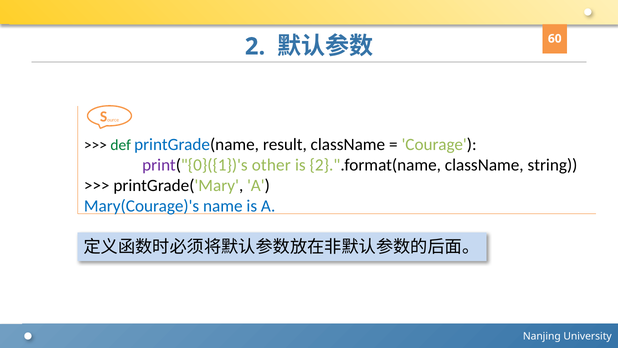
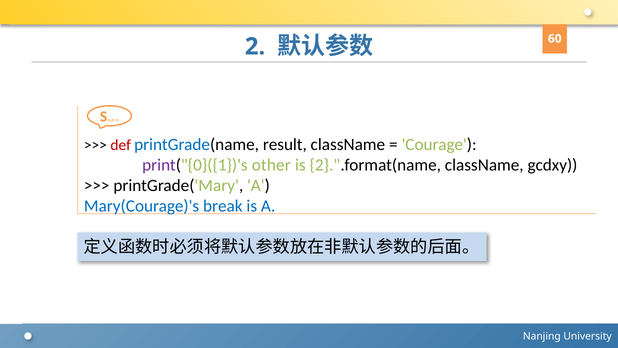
def colour: green -> red (121, 145)
string: string -> gcdxy (553, 165)
name: name -> break (223, 206)
